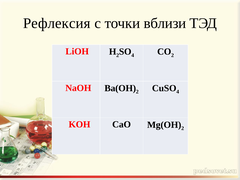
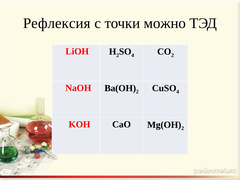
вблизи: вблизи -> можно (165, 23)
